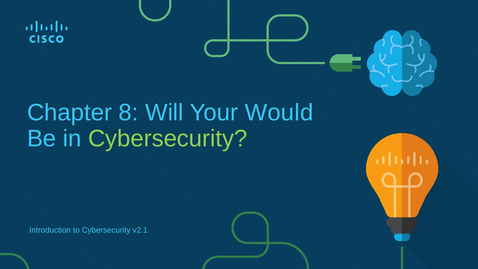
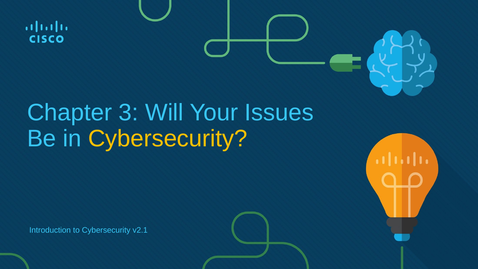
8: 8 -> 3 (129, 113)
Would: Would -> Issues (279, 113)
Cybersecurity colour: light green -> yellow (168, 139)
